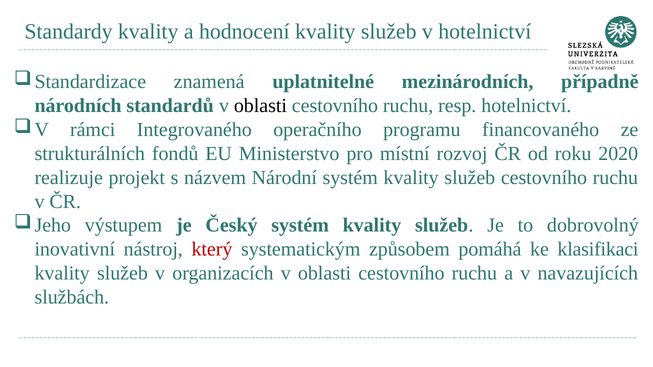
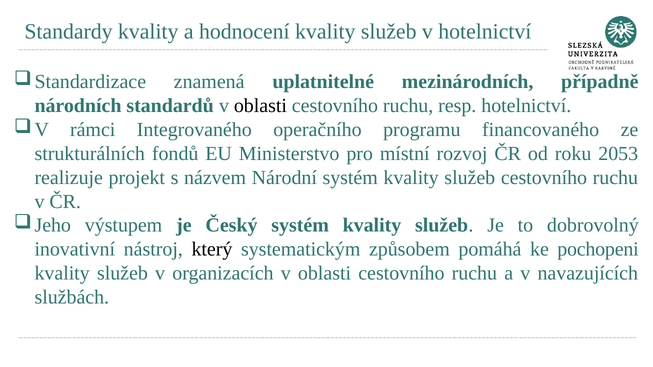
2020: 2020 -> 2053 (618, 154)
který colour: red -> black (212, 249)
klasifikaci: klasifikaci -> pochopeni (598, 249)
